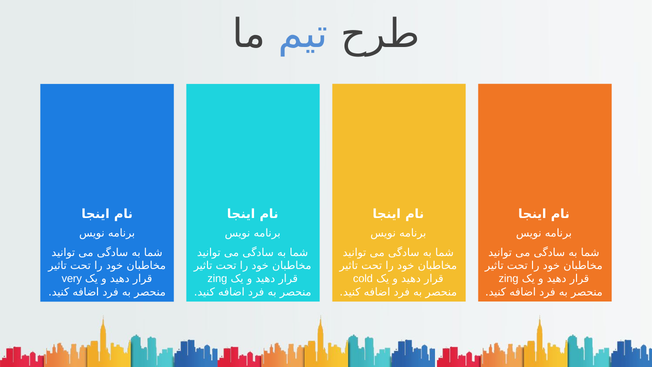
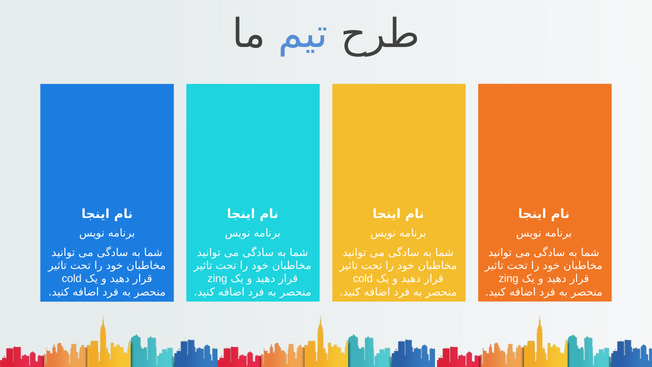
very: very -> cold (72, 279)
